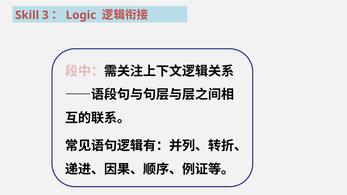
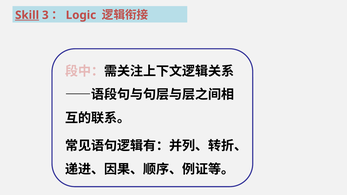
Skill underline: none -> present (27, 15)
